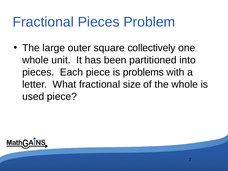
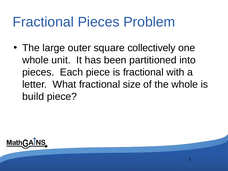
is problems: problems -> fractional (143, 72)
used: used -> build (33, 97)
